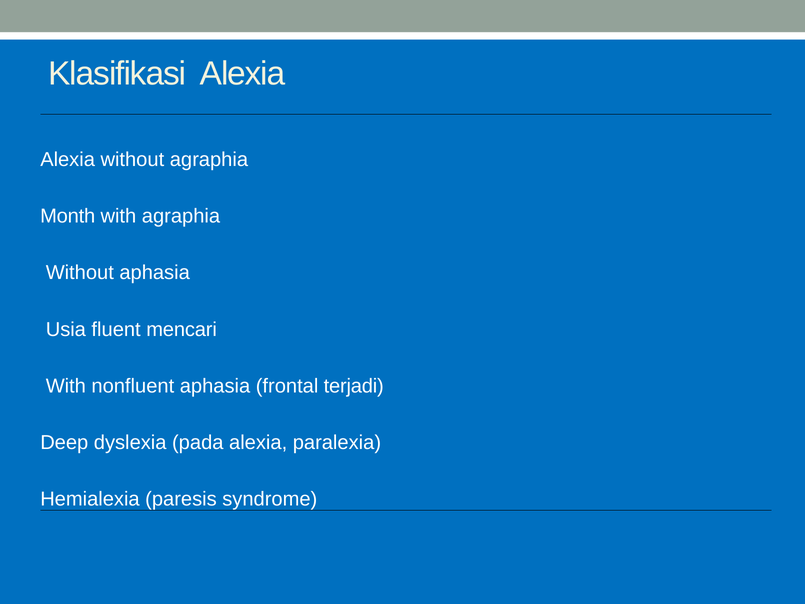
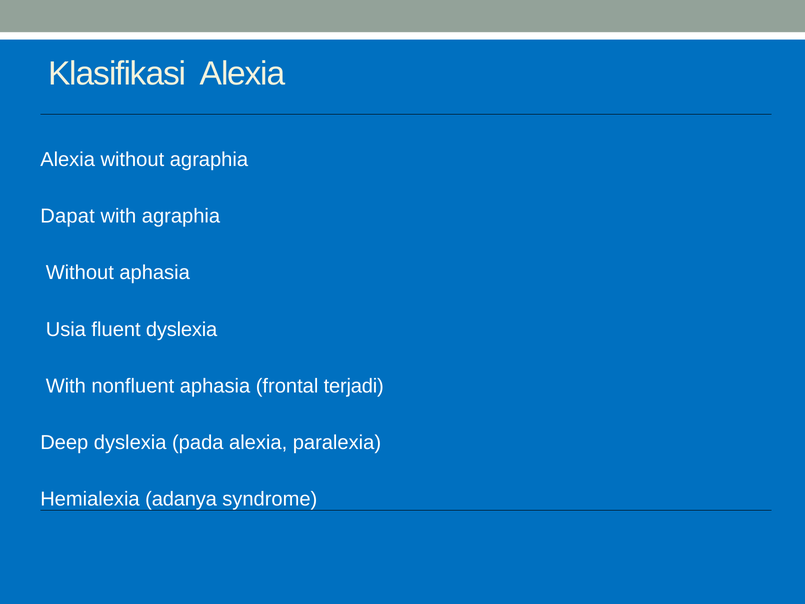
Month: Month -> Dapat (68, 216)
fluent mencari: mencari -> dyslexia (182, 329)
paresis: paresis -> adanya (181, 499)
